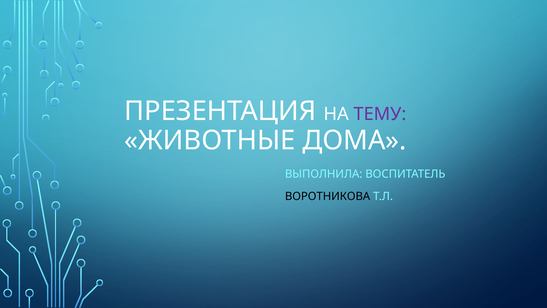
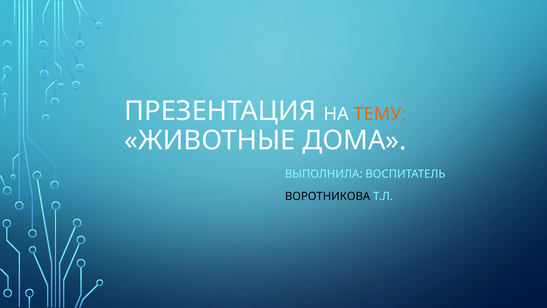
ТЕМУ colour: purple -> orange (380, 114)
